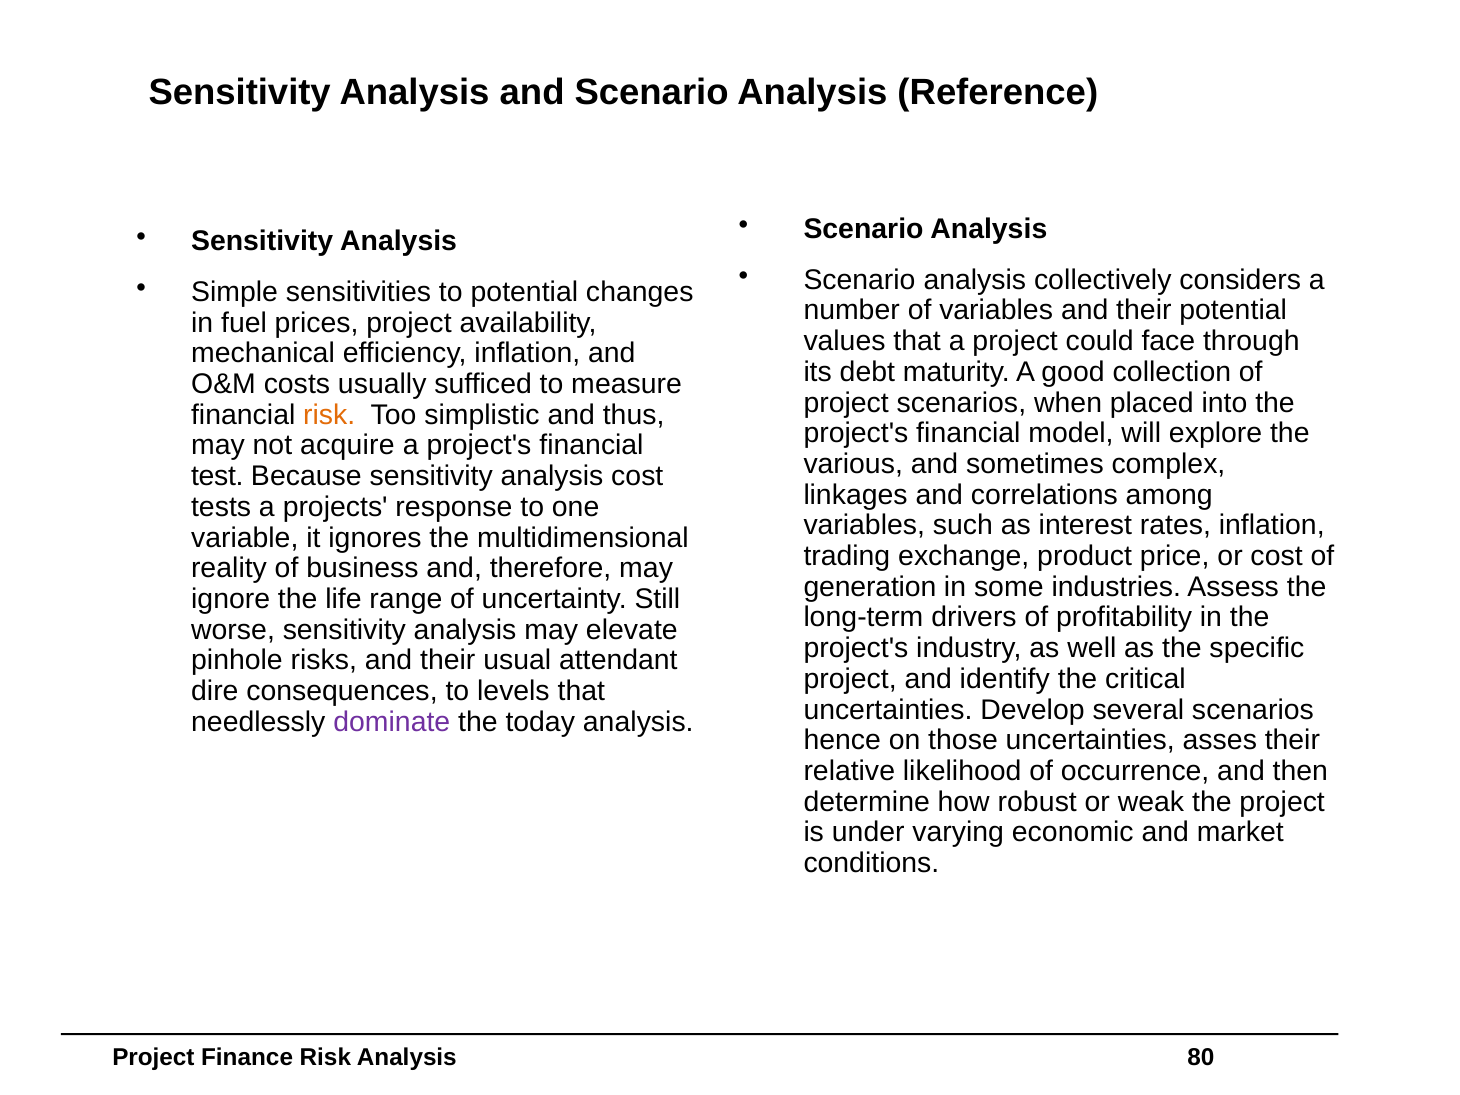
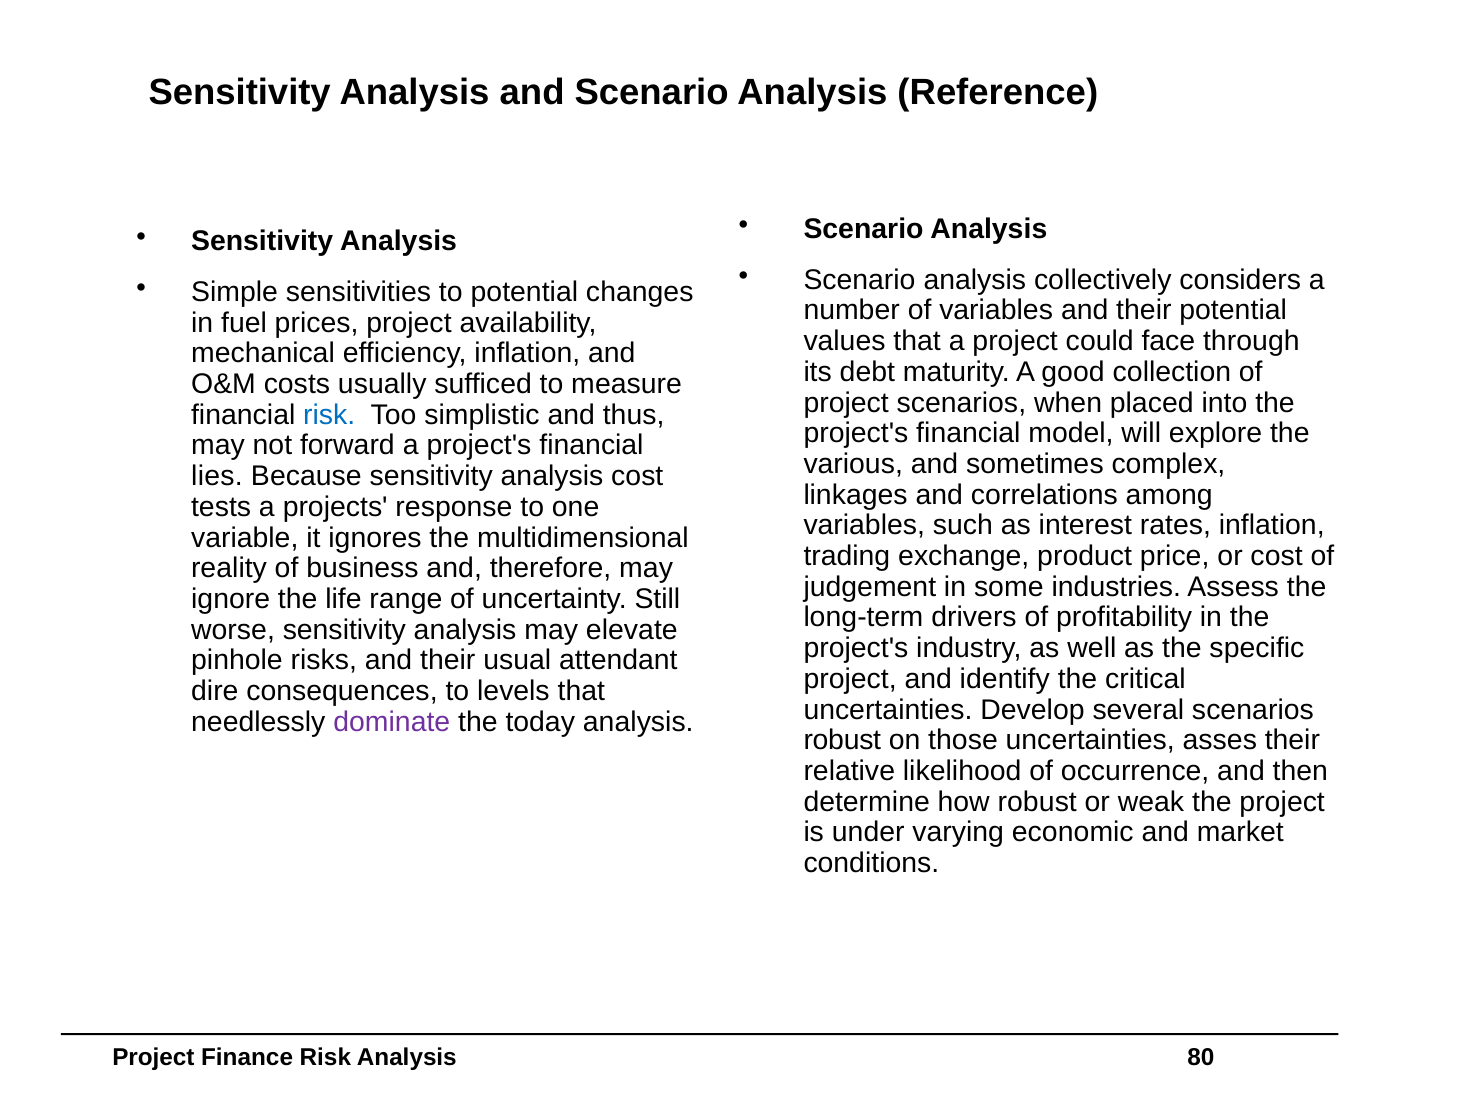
risk colour: orange -> blue (329, 415)
acquire: acquire -> forward (347, 446)
test: test -> lies (217, 476)
generation: generation -> judgement (870, 587)
hence: hence -> robust (842, 740)
